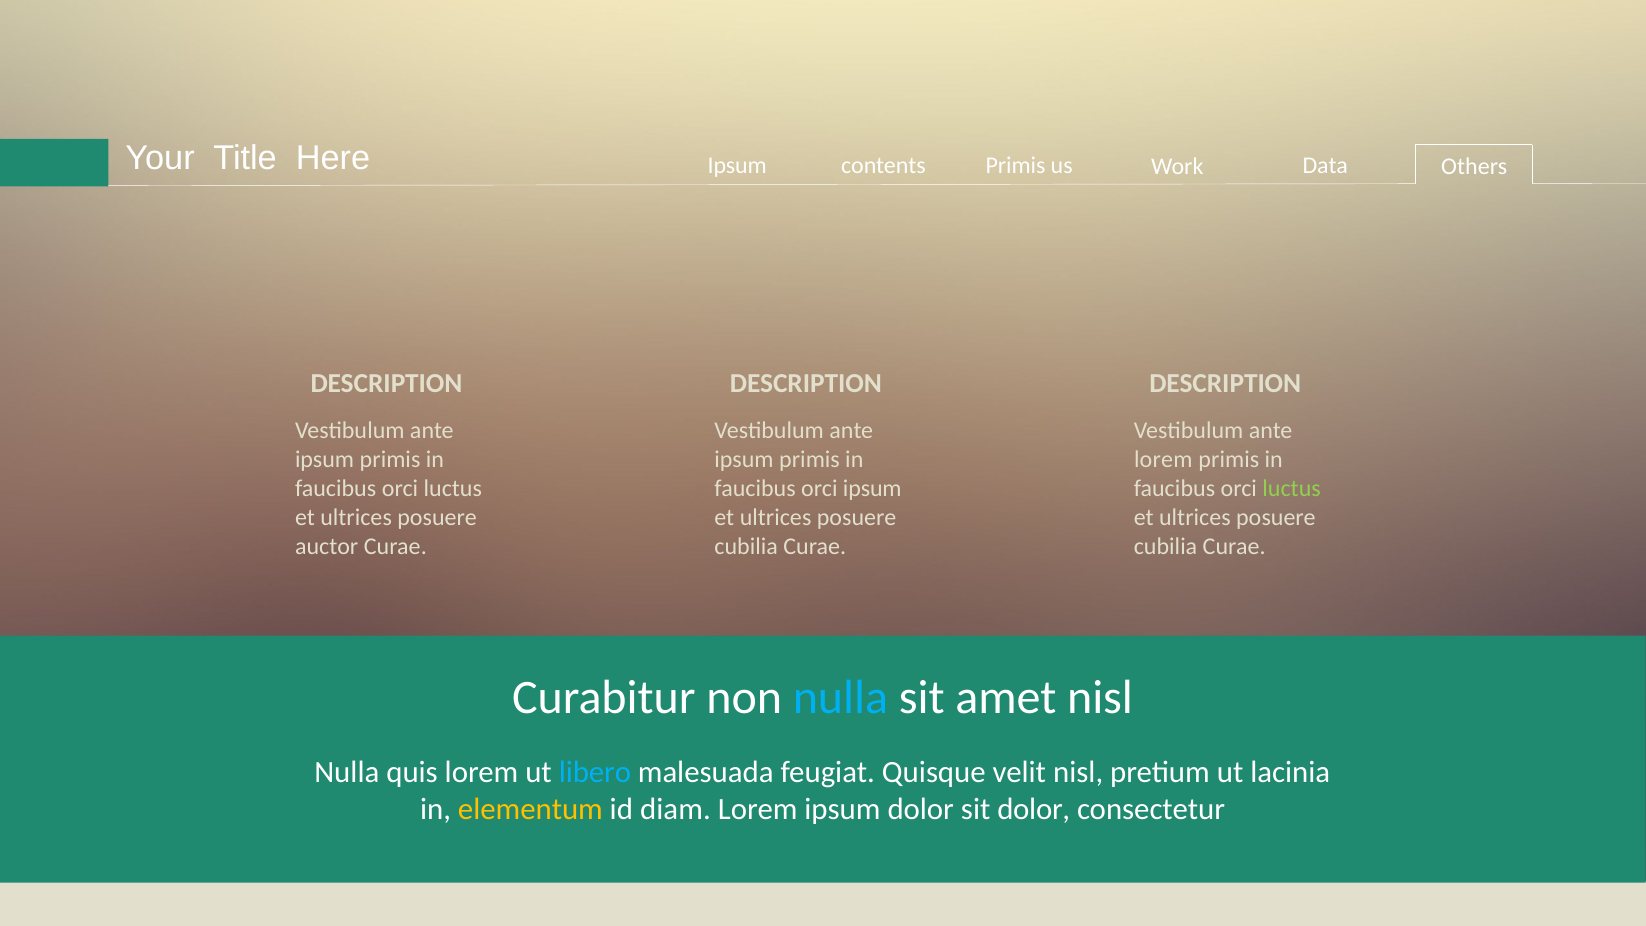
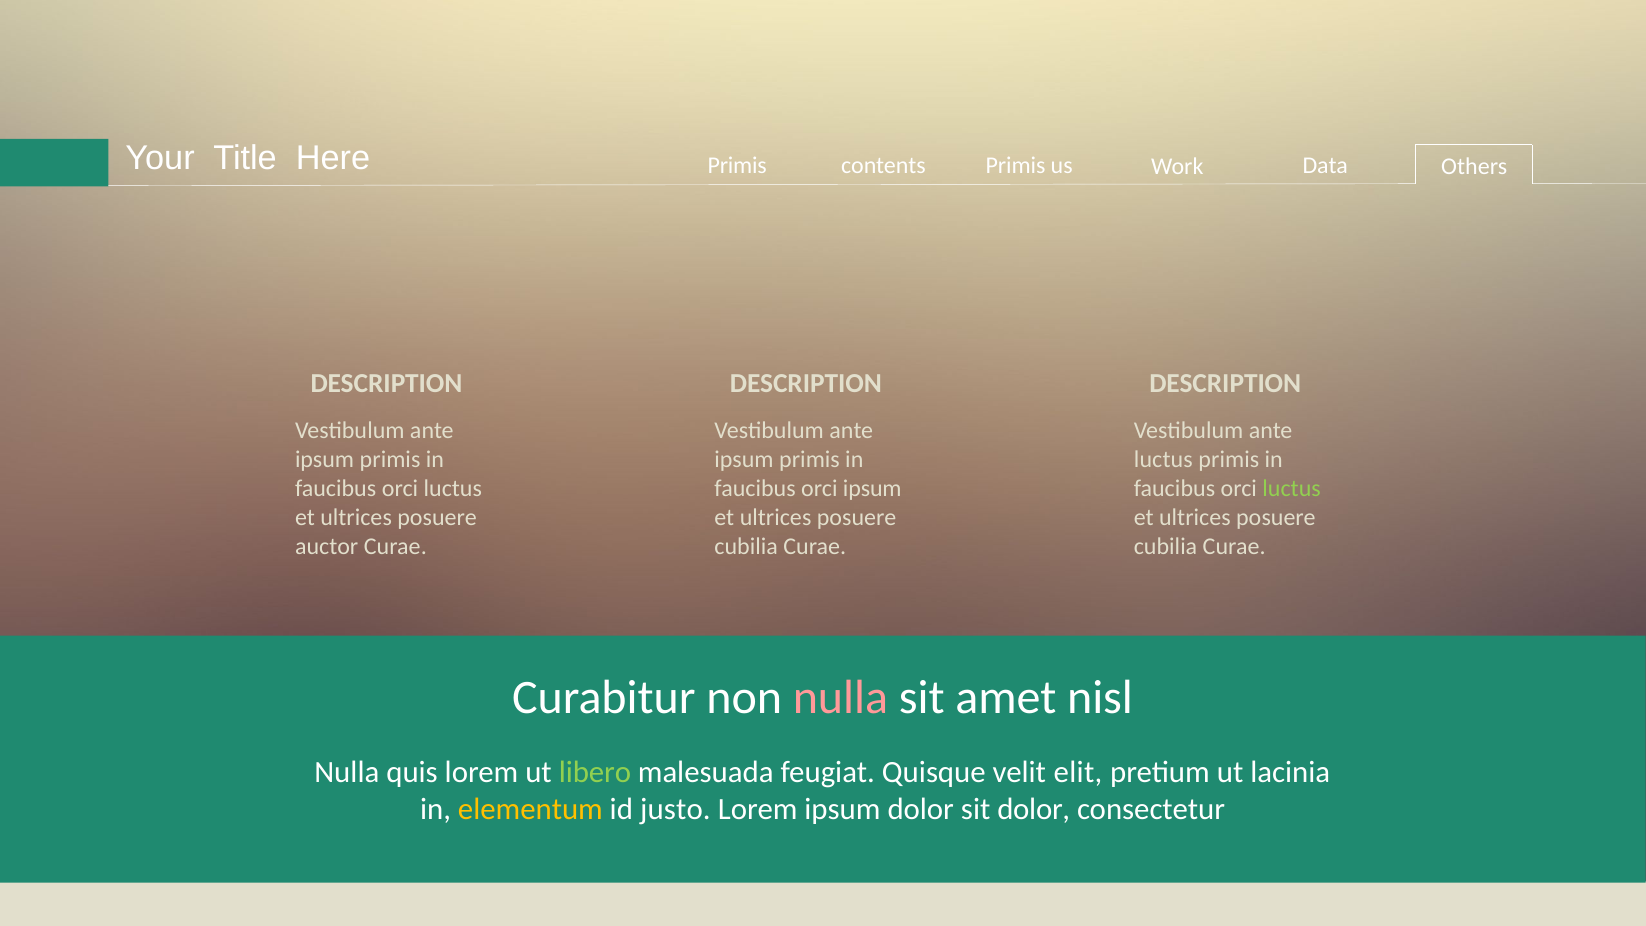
Ipsum: Ipsum -> Primis (737, 166)
lorem: lorem -> luctus (1163, 460)
nulla colour: light blue -> pink (840, 697)
libero colour: light blue -> light green (595, 772)
velit nisl: nisl -> elit (1078, 772)
diam: diam -> justo (675, 809)
